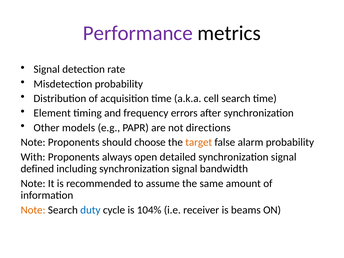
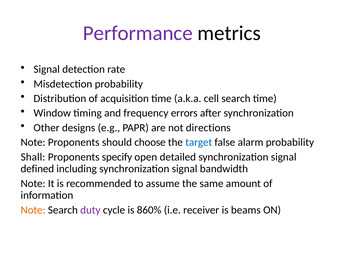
Element: Element -> Window (52, 113)
models: models -> designs (79, 128)
target colour: orange -> blue (199, 142)
With: With -> Shall (33, 157)
always: always -> specify (117, 157)
duty colour: blue -> purple (90, 210)
104%: 104% -> 860% (149, 210)
